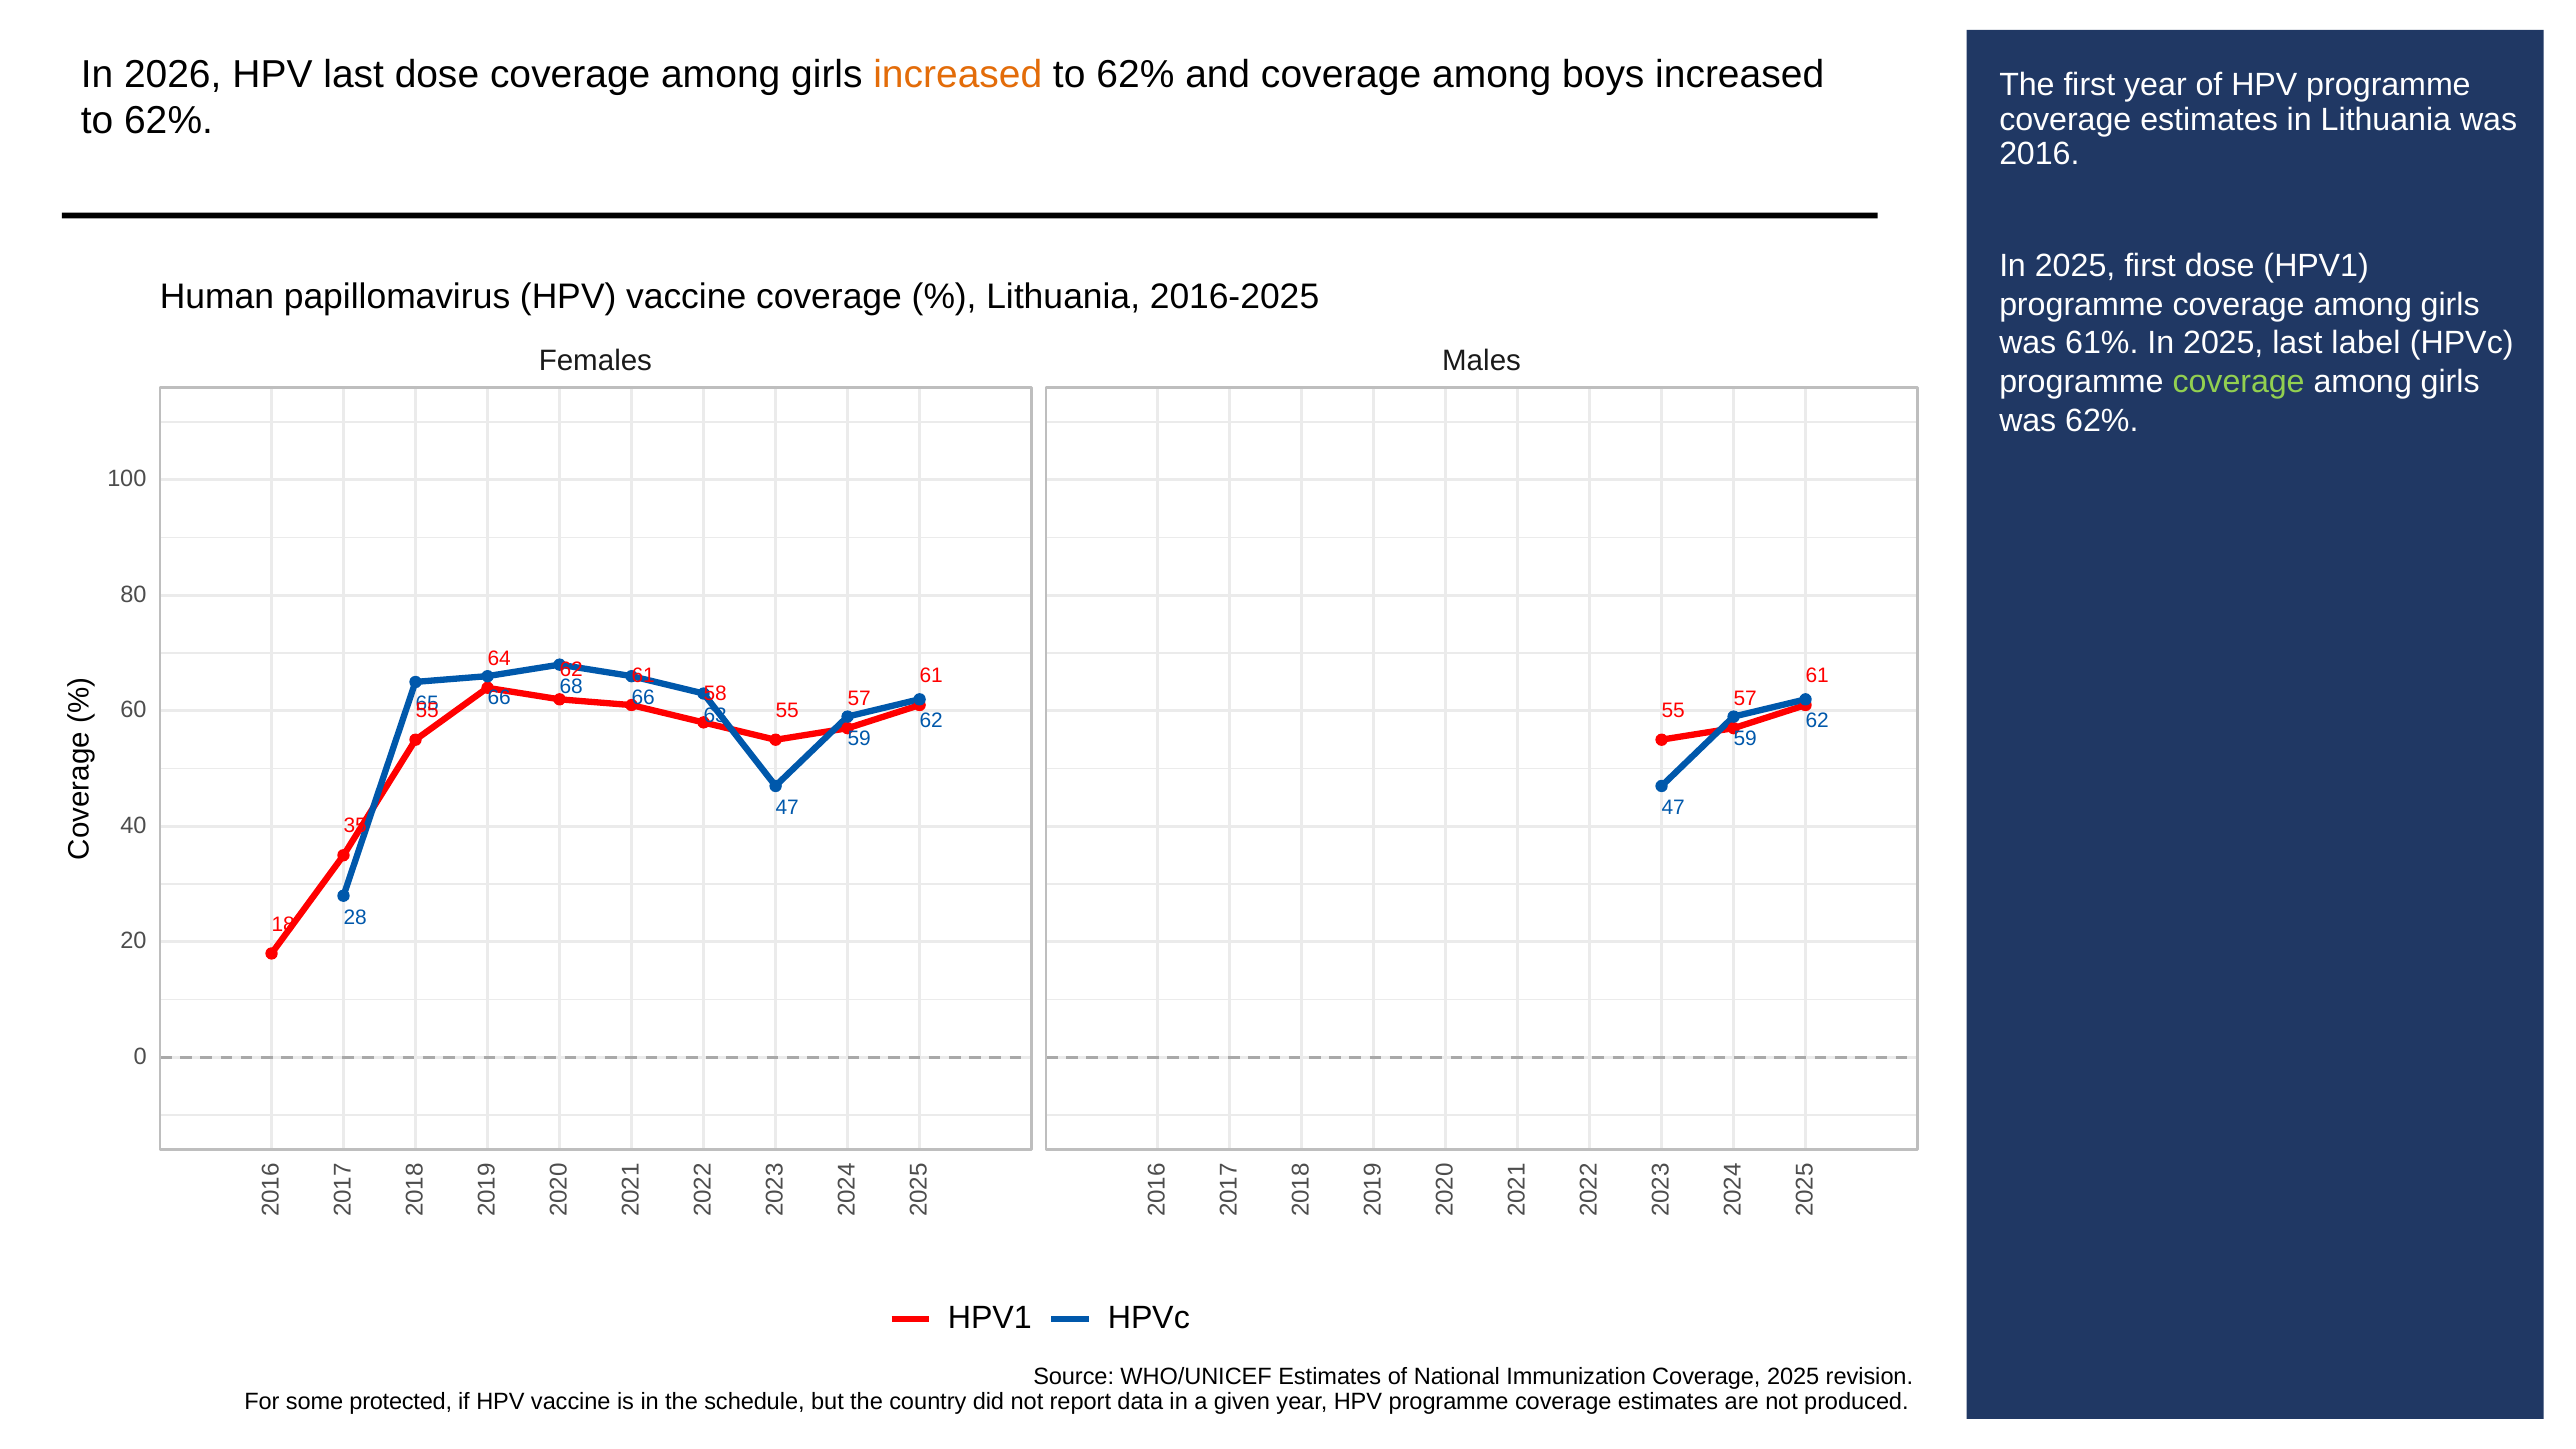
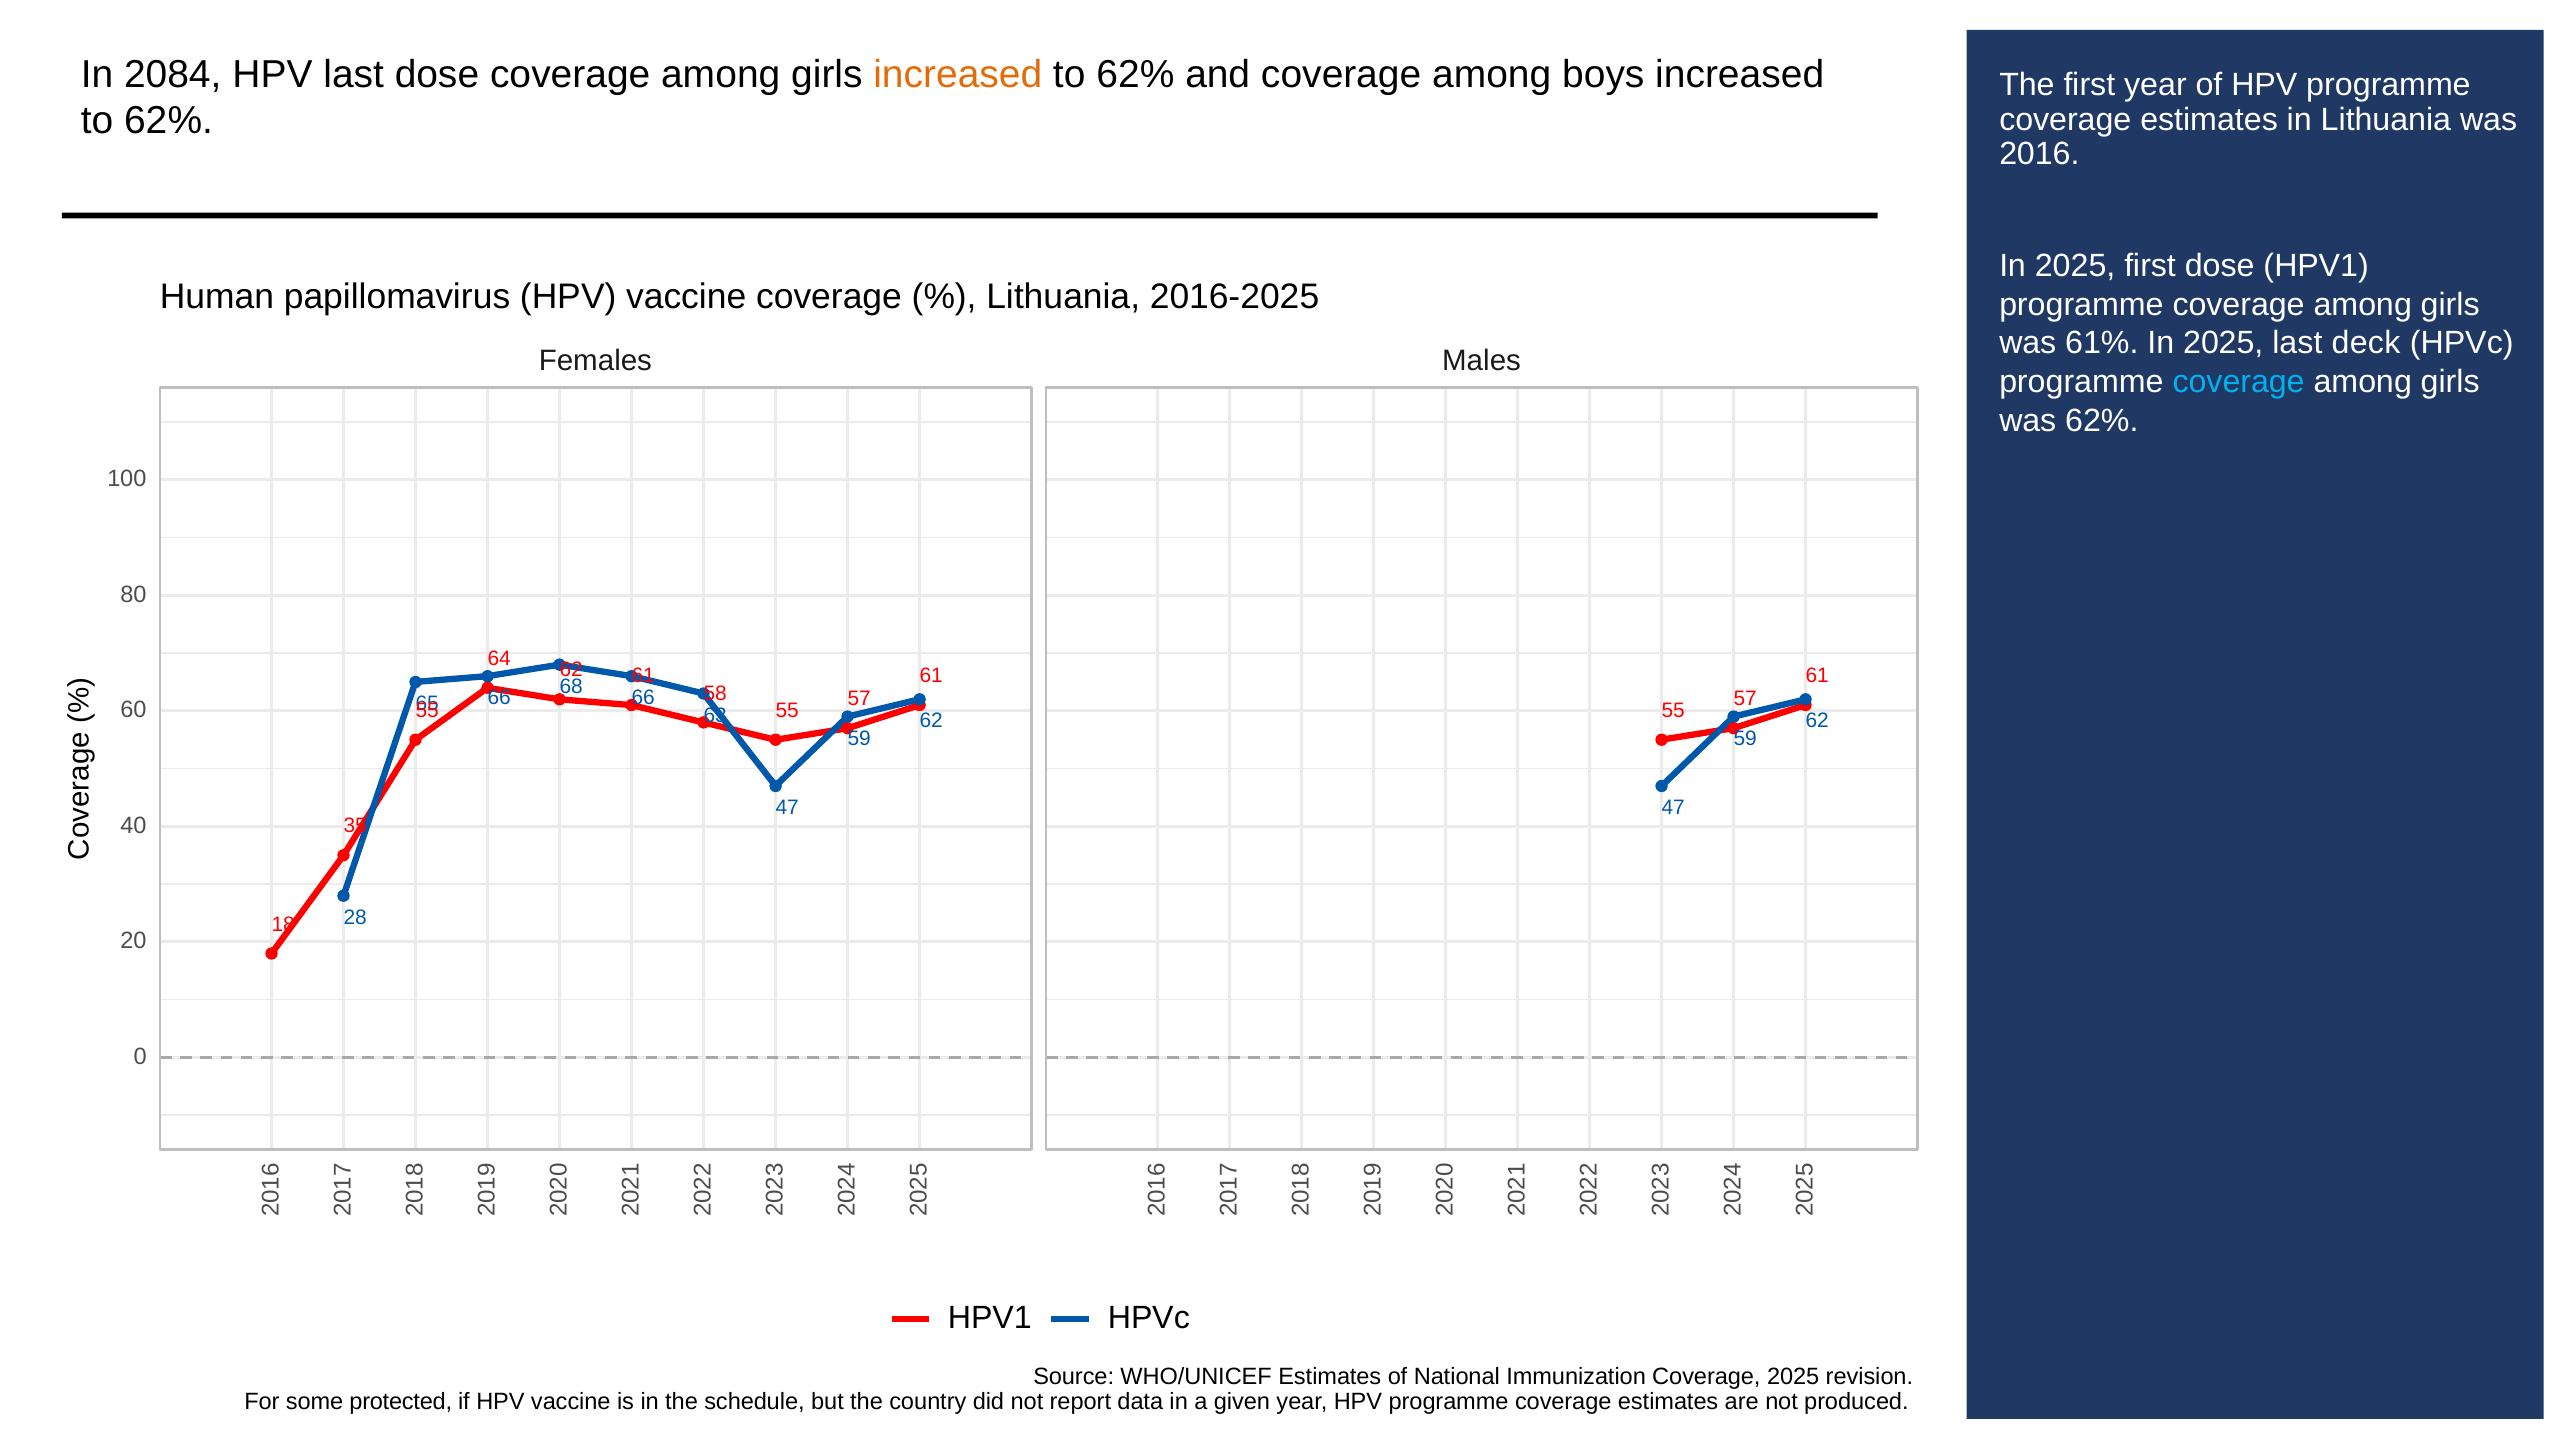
2026: 2026 -> 2084 (173, 74)
label: label -> deck (2366, 343)
coverage colour: light green -> light blue (2239, 382)
